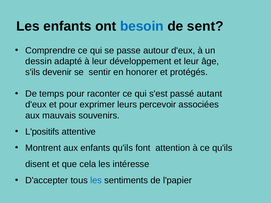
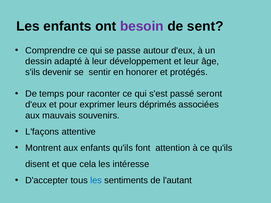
besoin colour: blue -> purple (142, 26)
autant: autant -> seront (209, 94)
percevoir: percevoir -> déprimés (158, 105)
L'positifs: L'positifs -> L'façons (42, 132)
l'papier: l'papier -> l'autant (177, 181)
